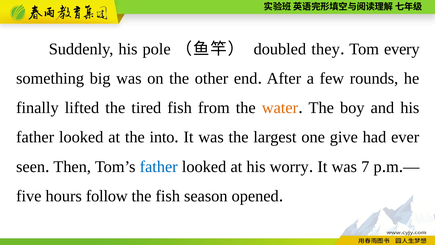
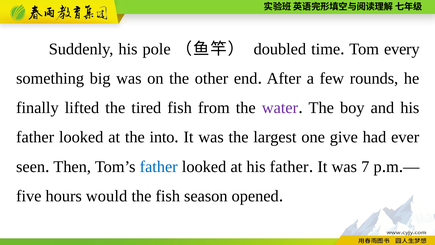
they: they -> time (326, 49)
water colour: orange -> purple (280, 108)
at his worry: worry -> father (289, 166)
follow: follow -> would (107, 196)
